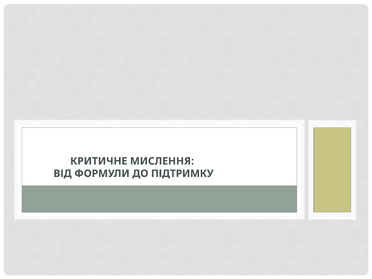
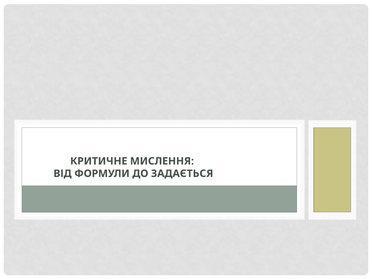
ПІДТРИМКУ: ПІДТРИМКУ -> ЗАДАЄТЬСЯ (182, 174)
